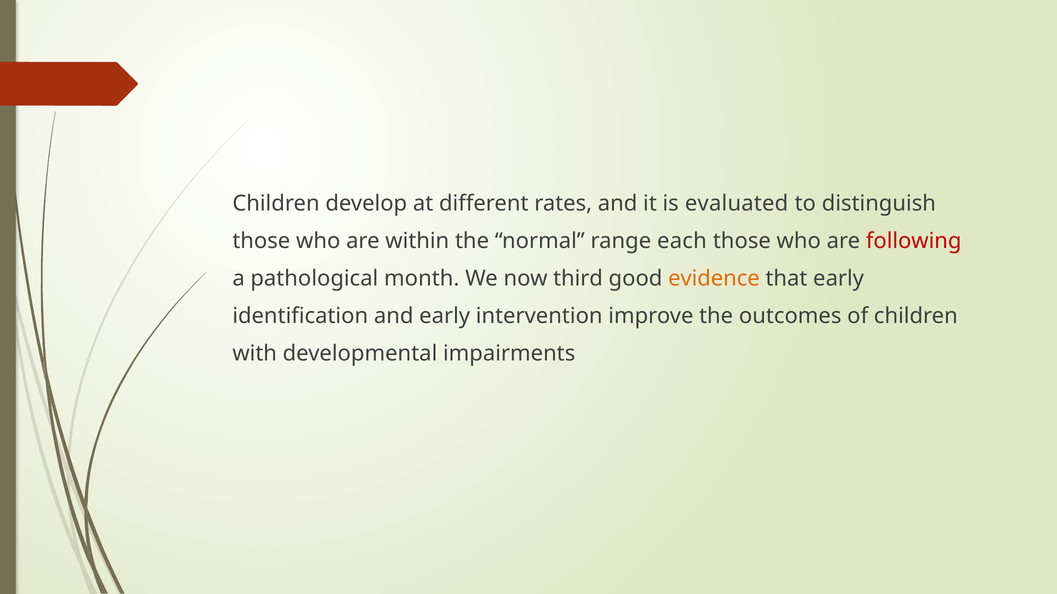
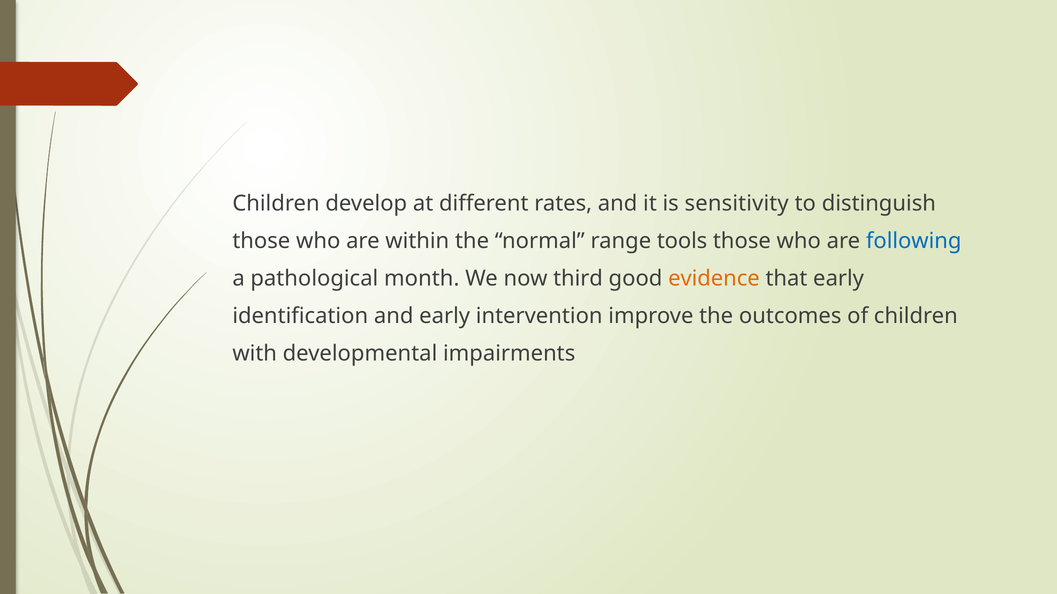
evaluated: evaluated -> sensitivity (737, 204)
each: each -> tools (682, 241)
following colour: red -> blue (914, 241)
